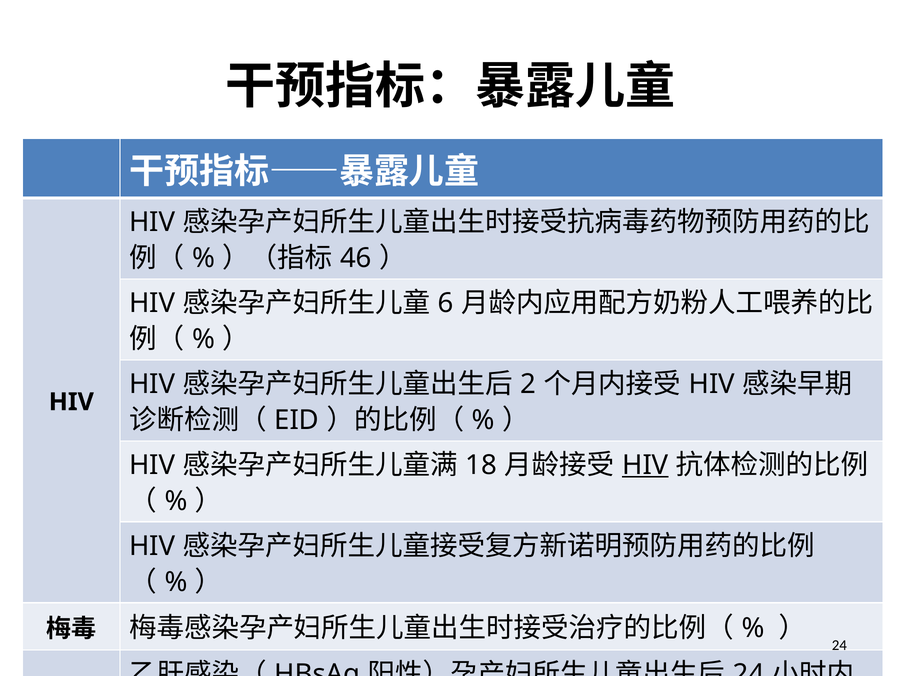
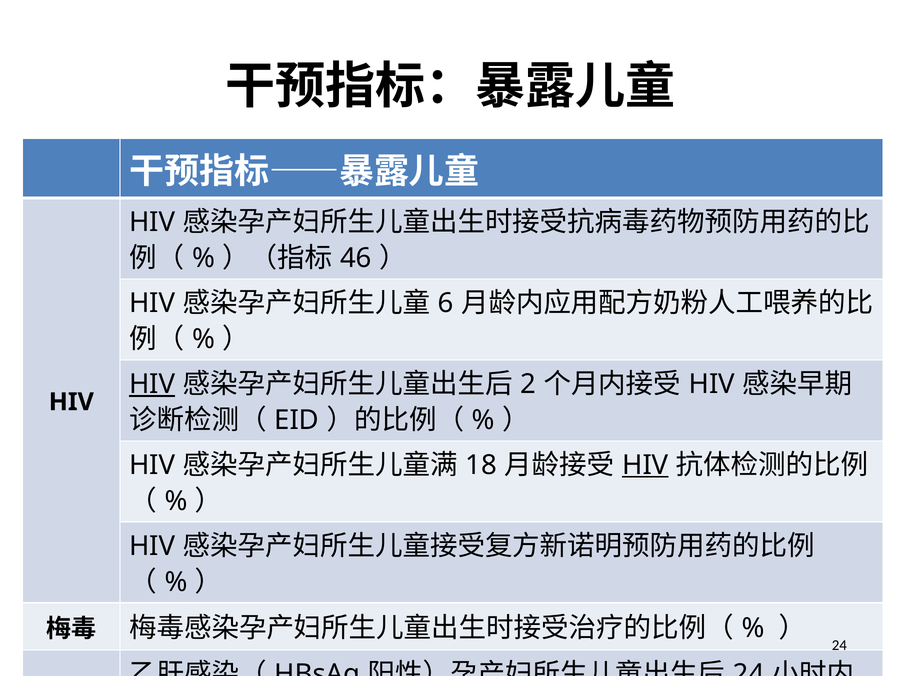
HIV underline: none -> present (152, 384)
